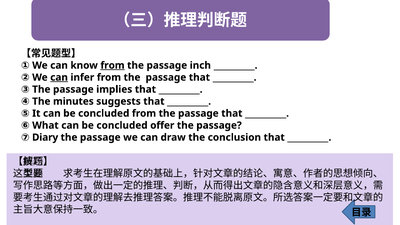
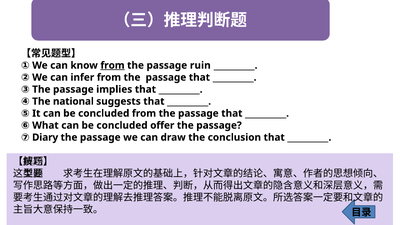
inch: inch -> ruin (200, 65)
can underline: present -> none (59, 77)
minutes: minutes -> national (73, 101)
